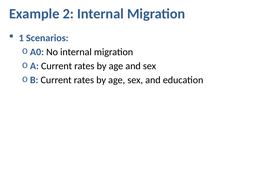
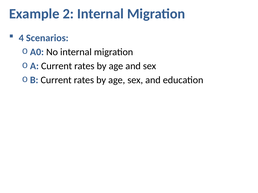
1: 1 -> 4 (21, 38)
